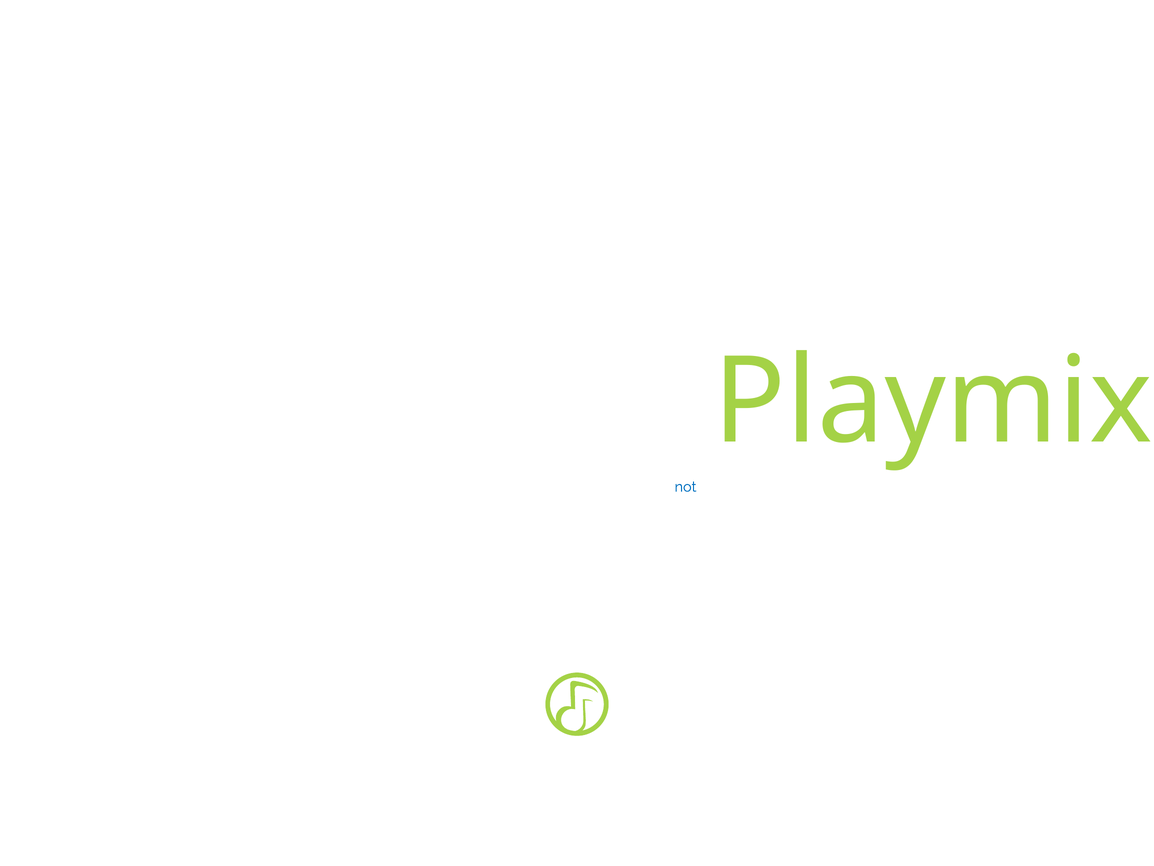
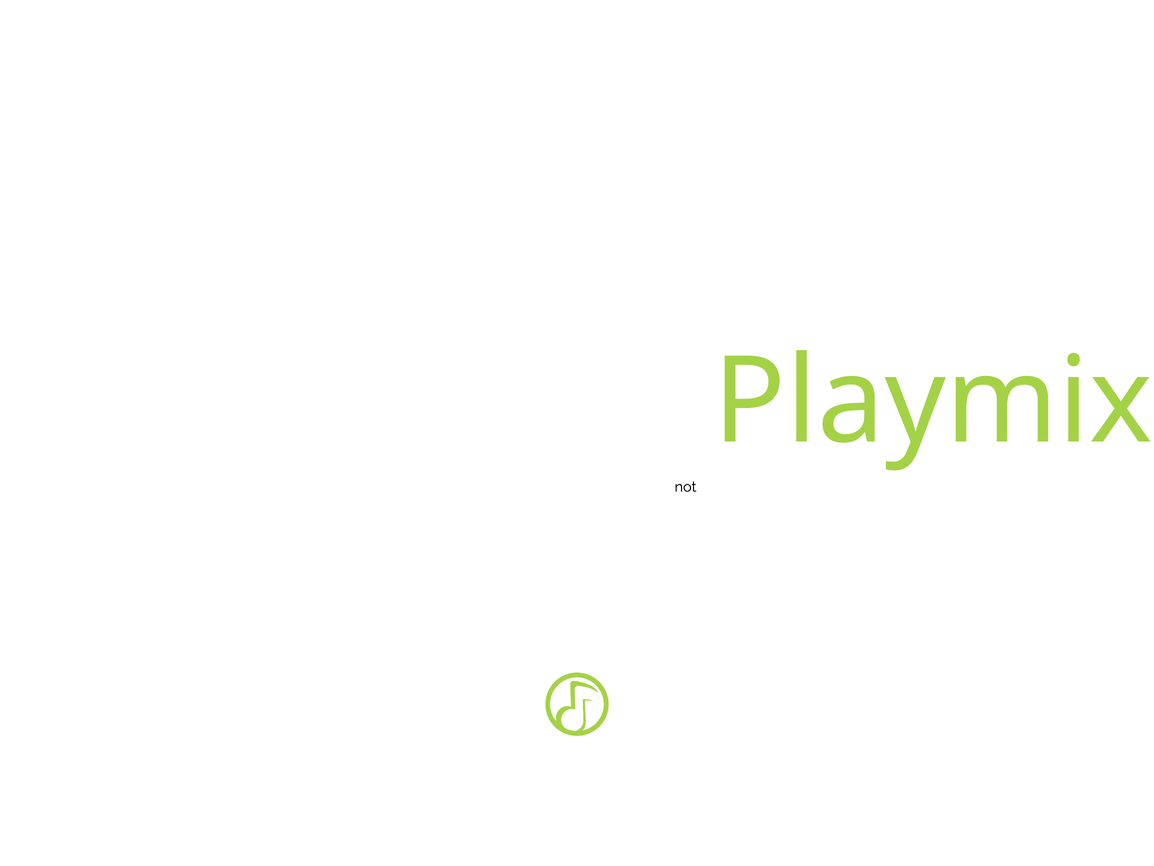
not colour: blue -> black (686, 487)
